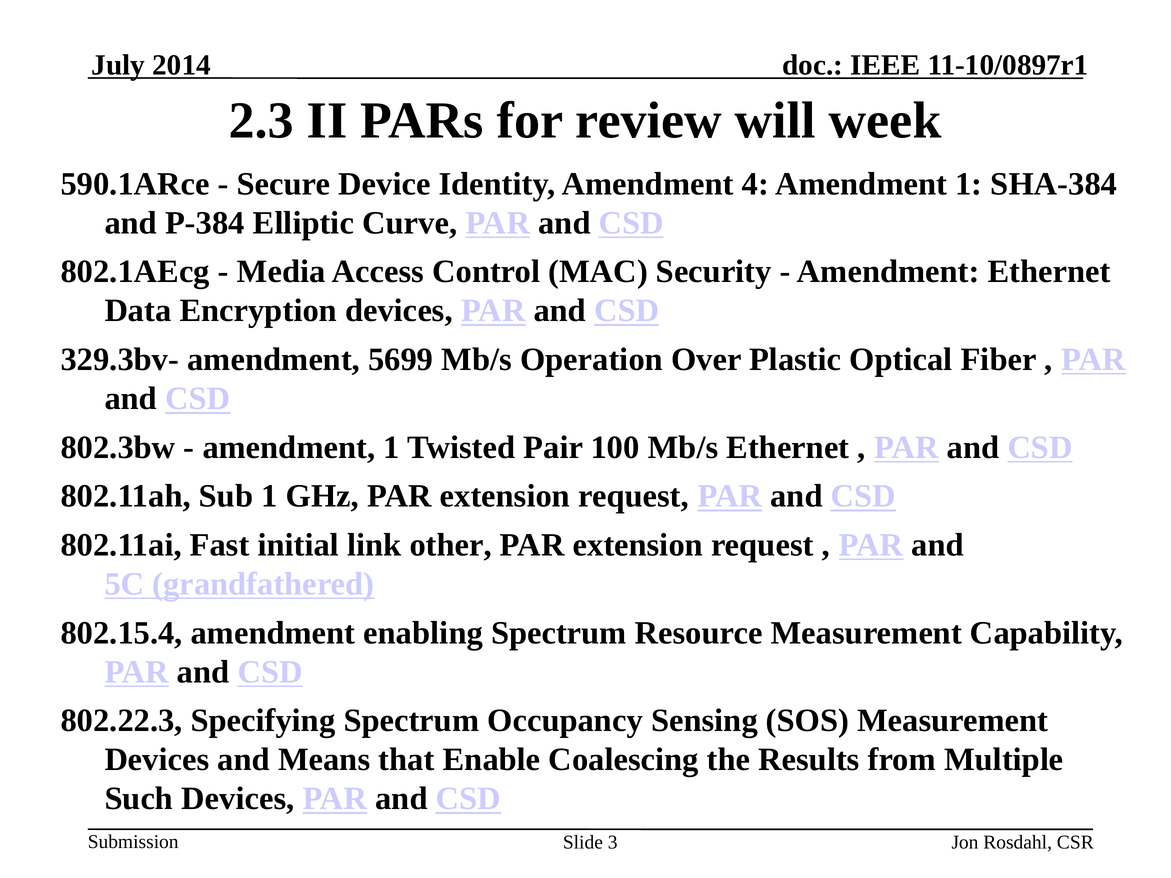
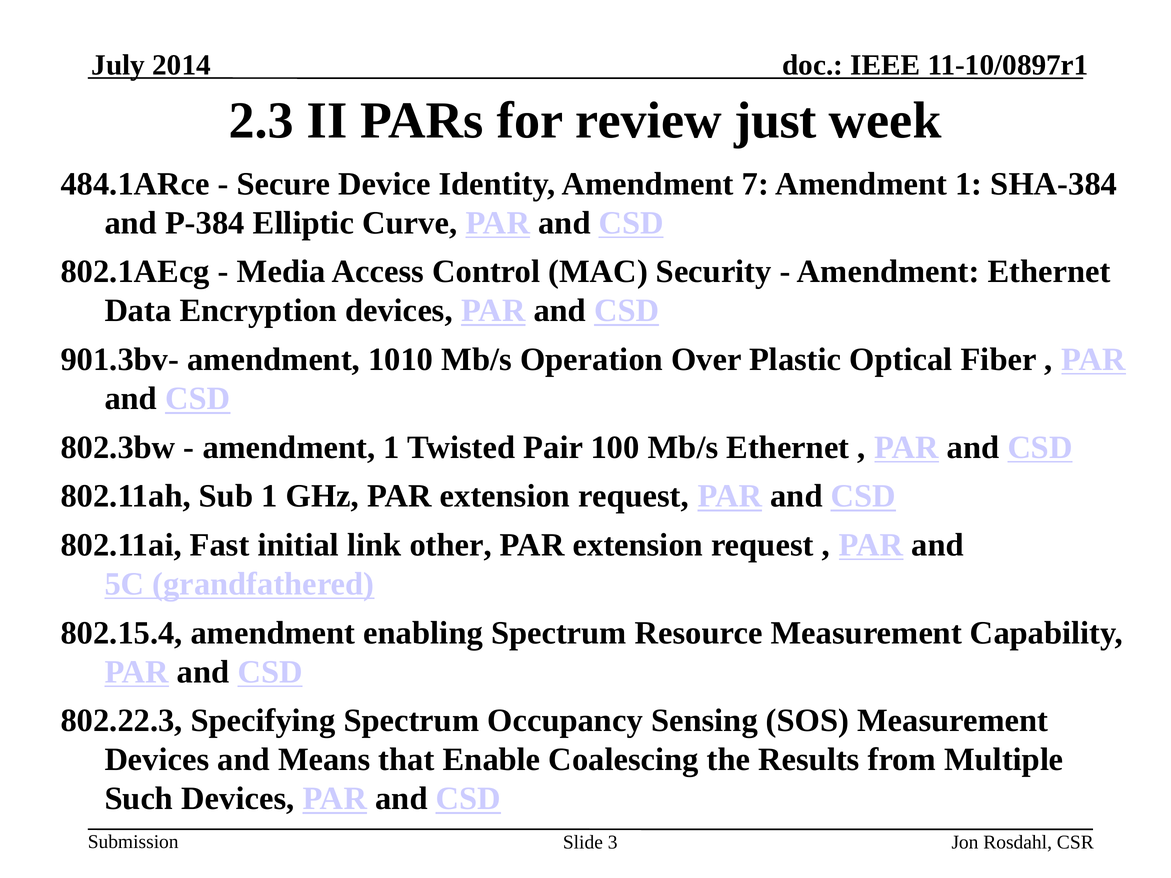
will: will -> just (776, 121)
590.1ARce: 590.1ARce -> 484.1ARce (135, 184)
4: 4 -> 7 (755, 184)
329.3bv-: 329.3bv- -> 901.3bv- (120, 360)
5699: 5699 -> 1010 (401, 360)
